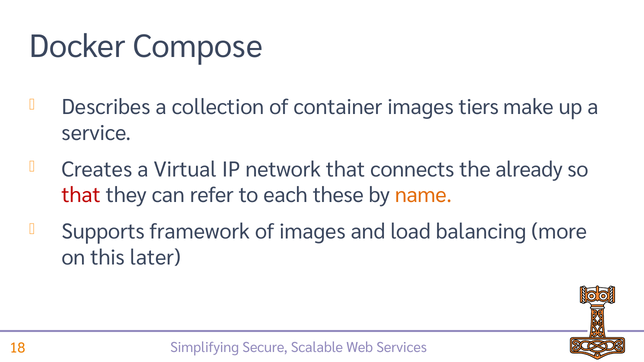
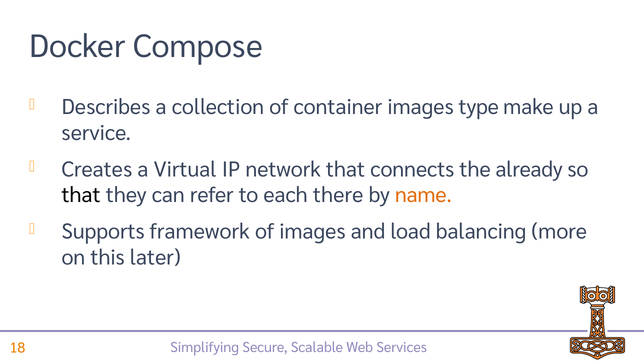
tiers: tiers -> type (479, 107)
that colour: red -> black (81, 195)
these: these -> there (338, 195)
